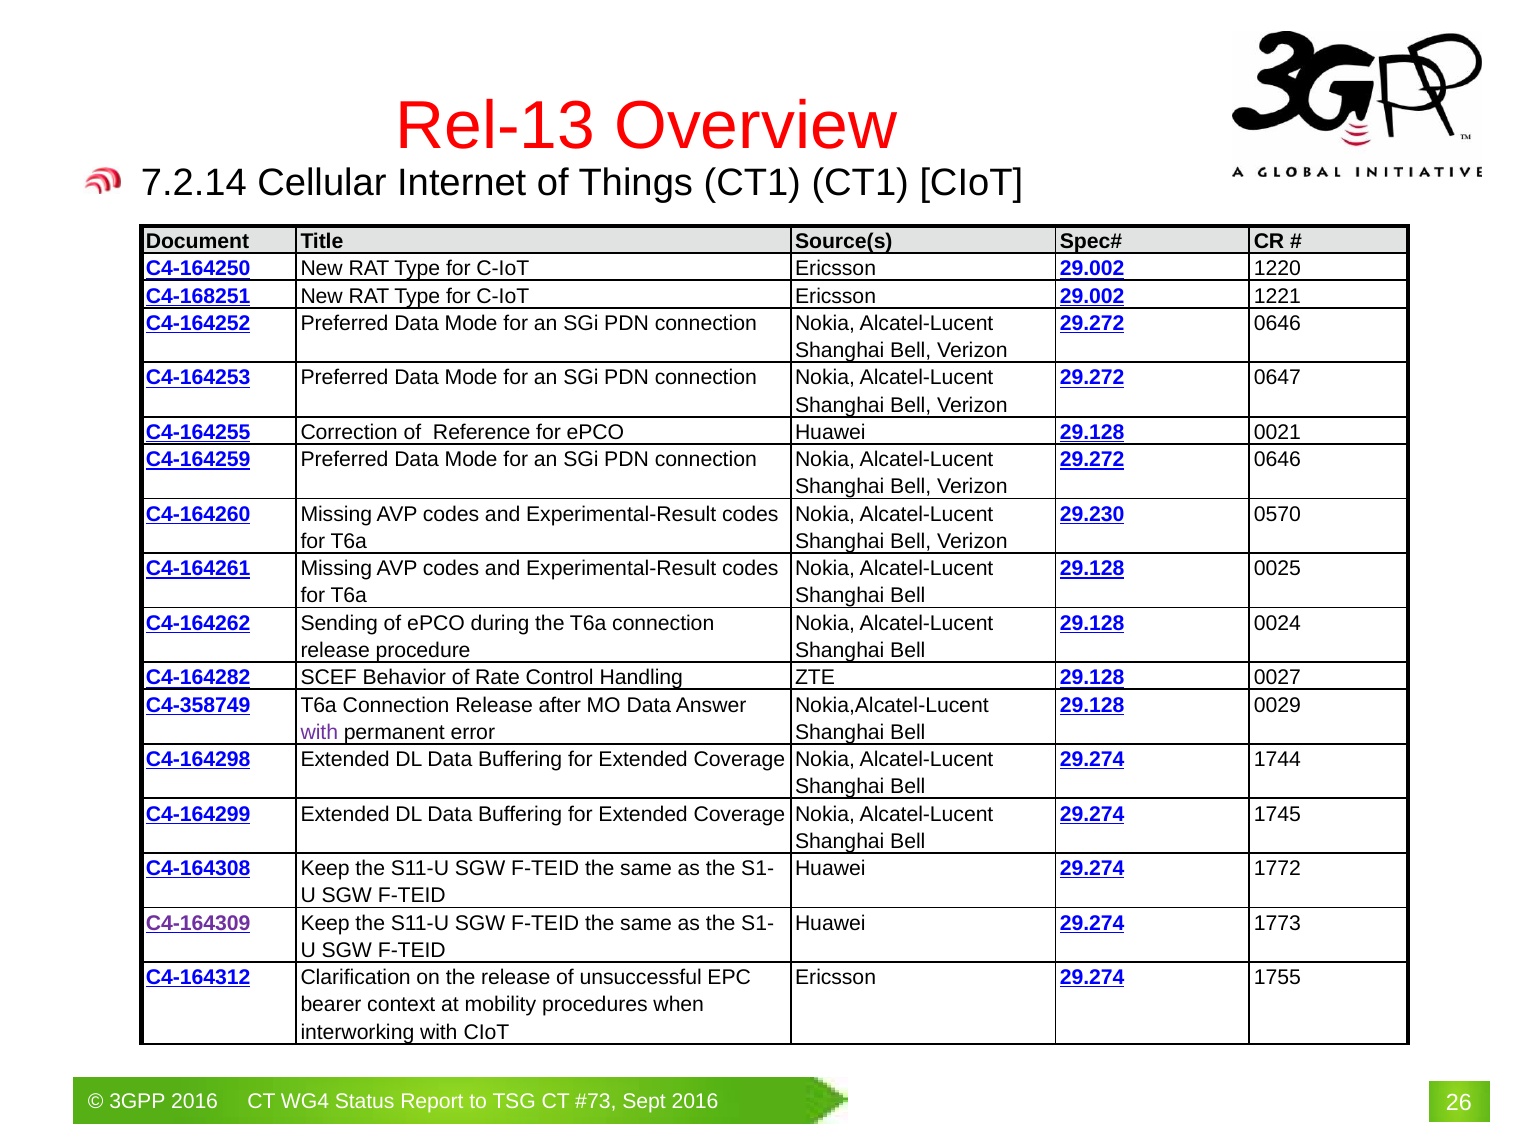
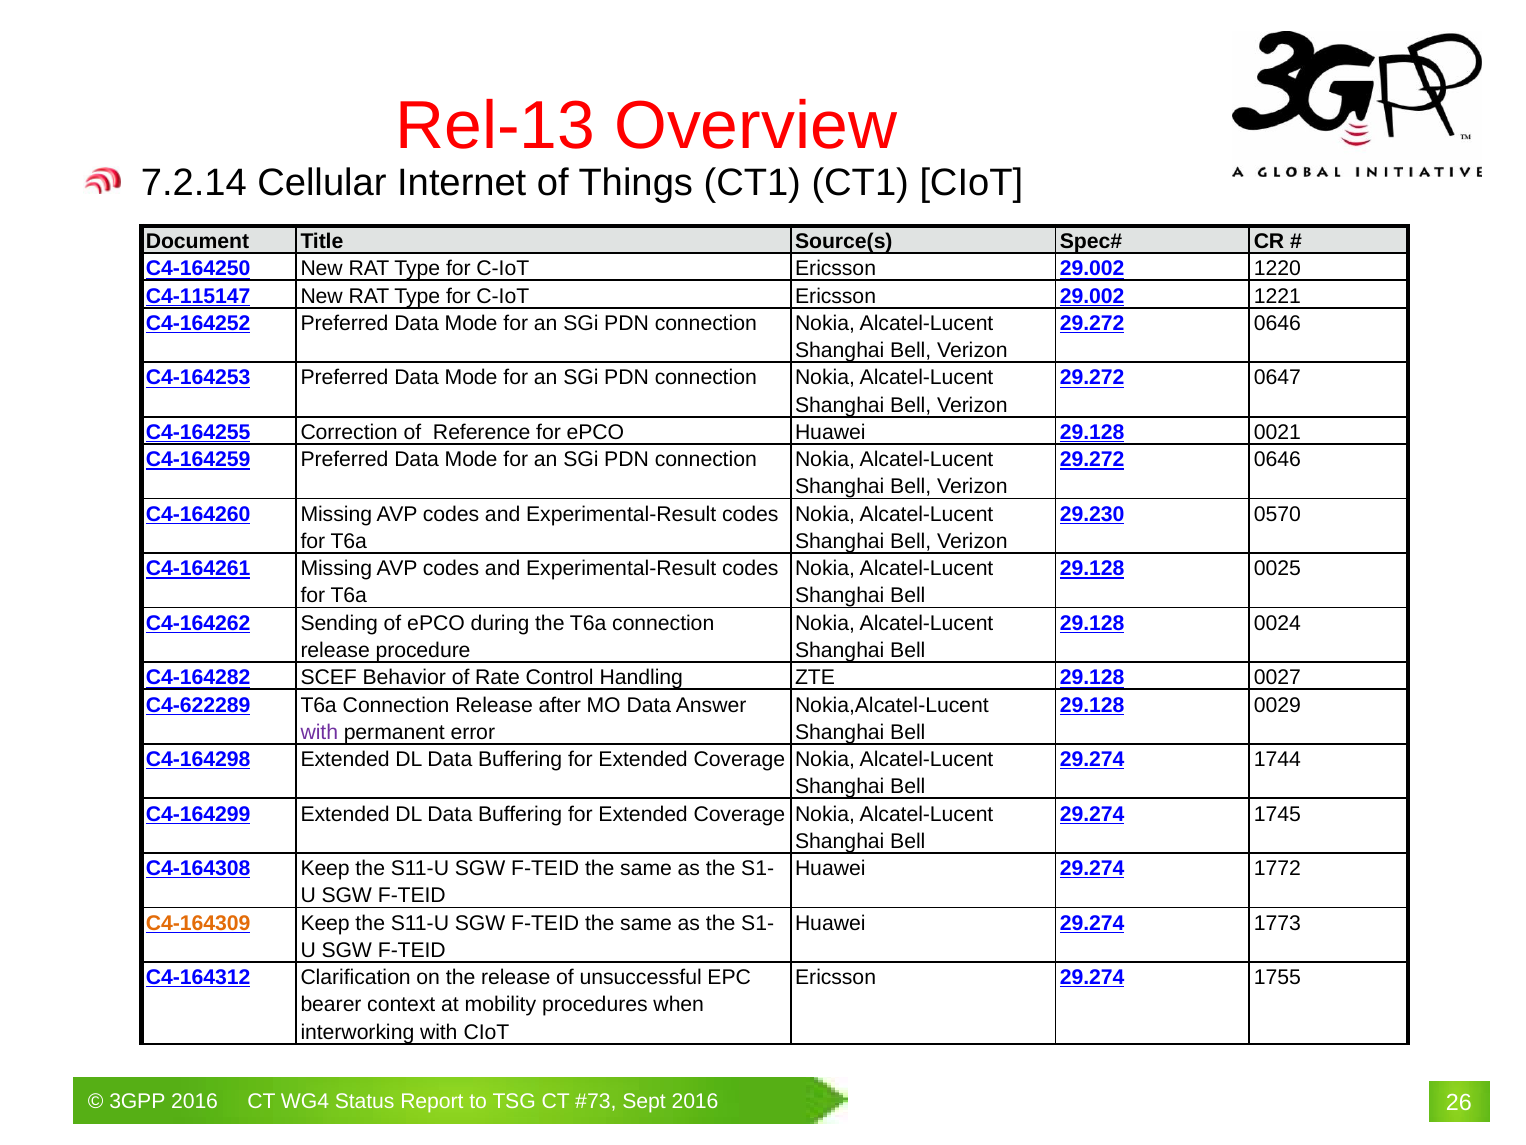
C4-168251: C4-168251 -> C4-115147 (198, 296)
C4-358749: C4-358749 -> C4-622289 (198, 705)
C4-164309 colour: purple -> orange (198, 923)
